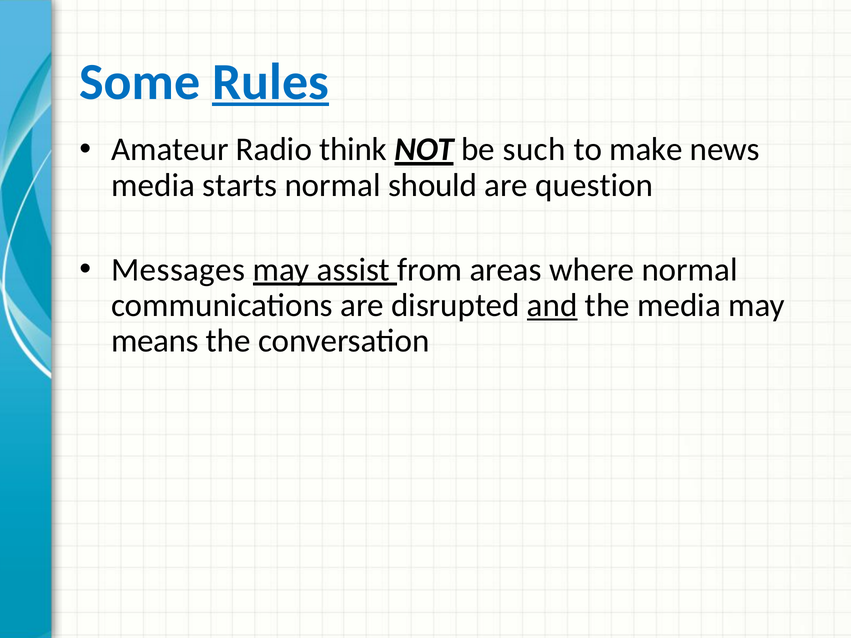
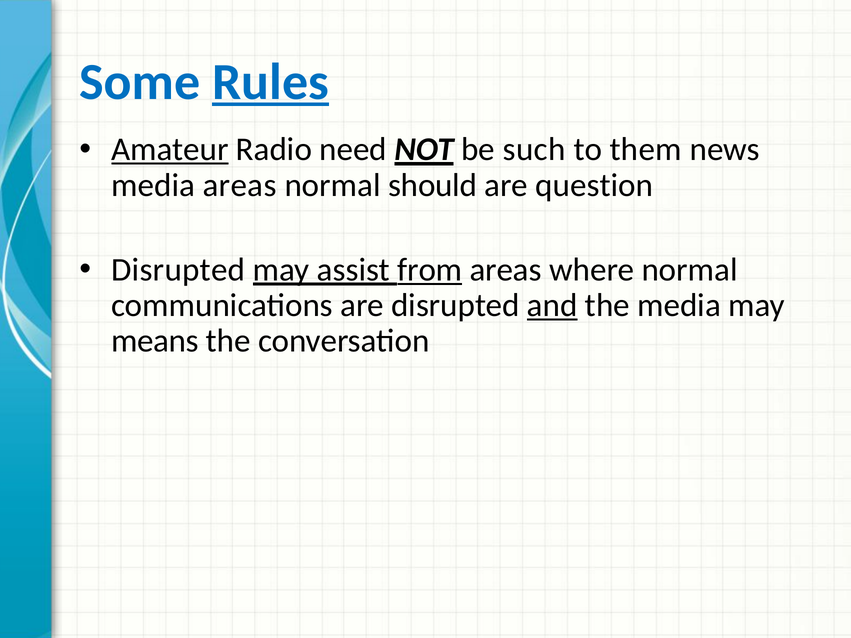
Amateur underline: none -> present (170, 150)
think: think -> need (353, 150)
make: make -> them (646, 150)
media starts: starts -> areas (240, 185)
Messages: Messages -> Disrupted (178, 270)
from underline: none -> present (430, 270)
